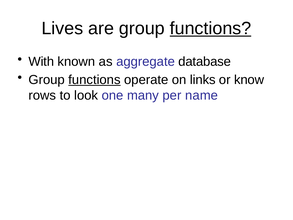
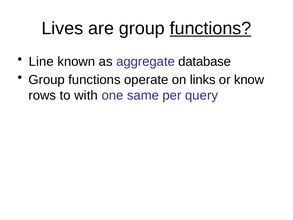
With: With -> Line (41, 61)
functions underline: present -> none (94, 80)
look: look -> with (86, 95)
many: many -> same (143, 95)
name: name -> query (202, 95)
